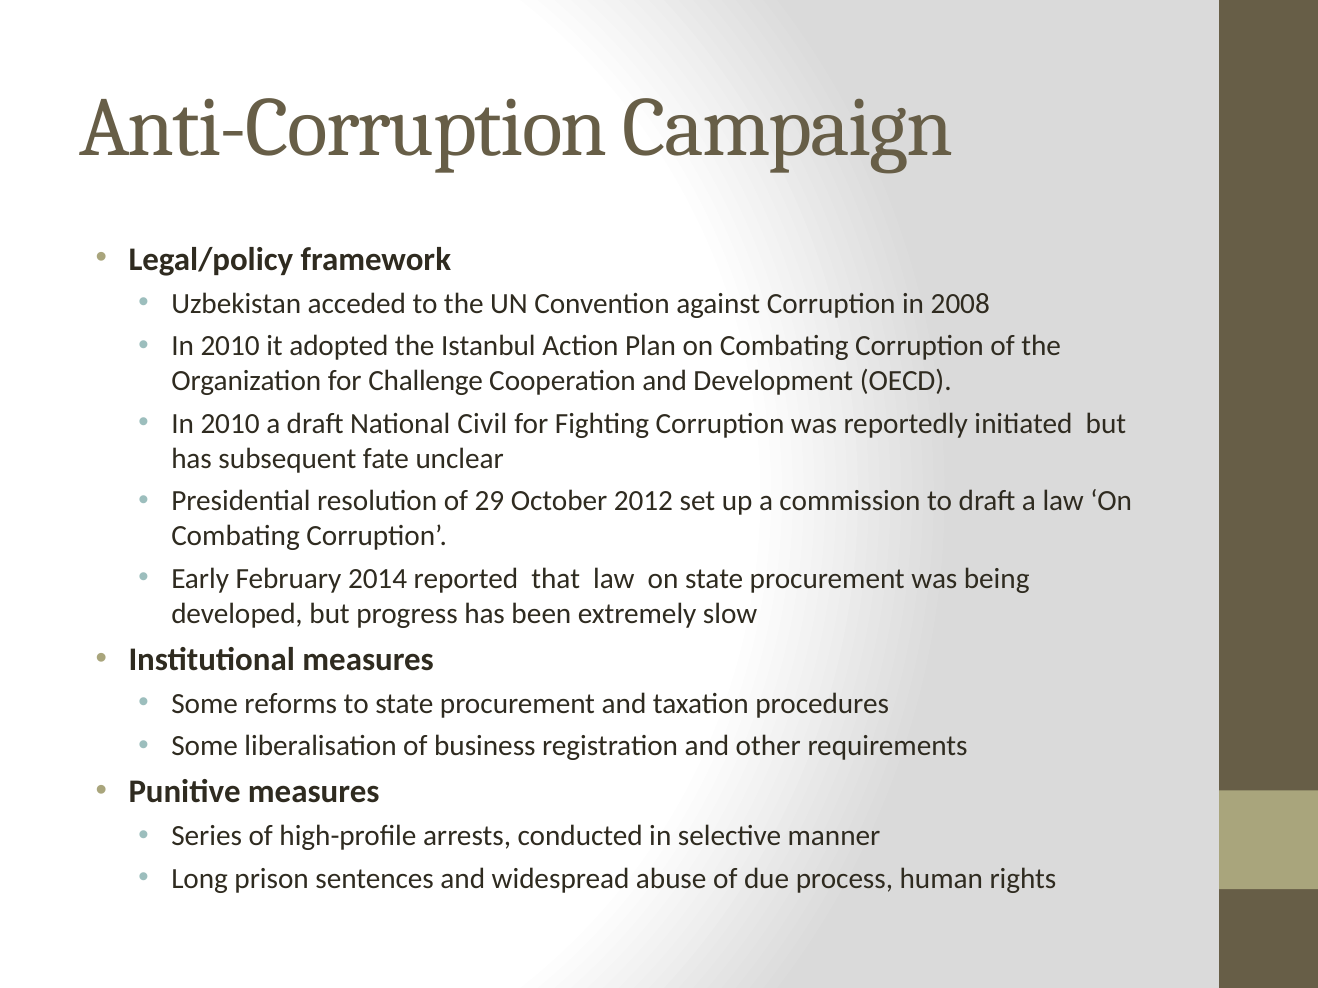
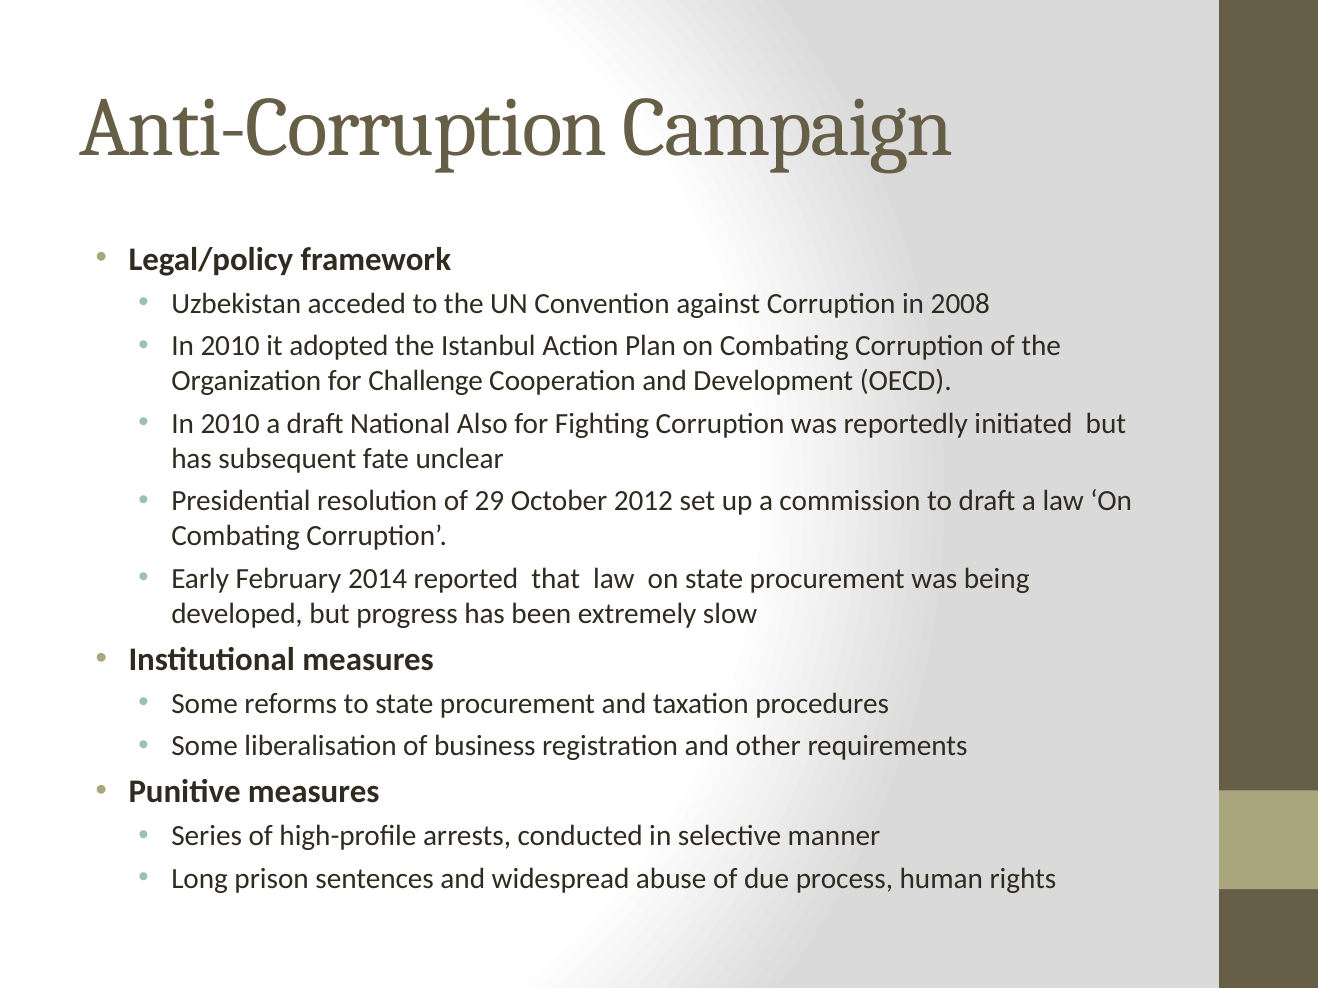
Civil: Civil -> Also (482, 424)
